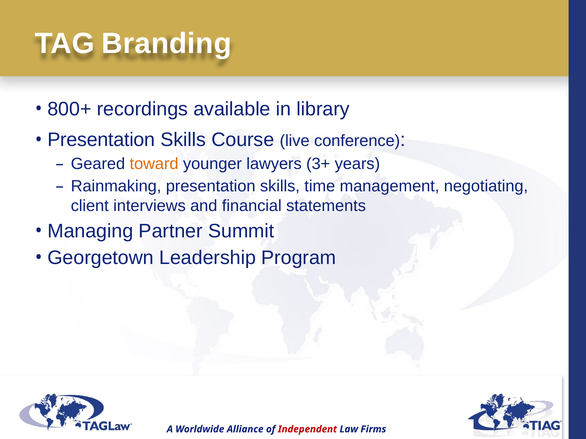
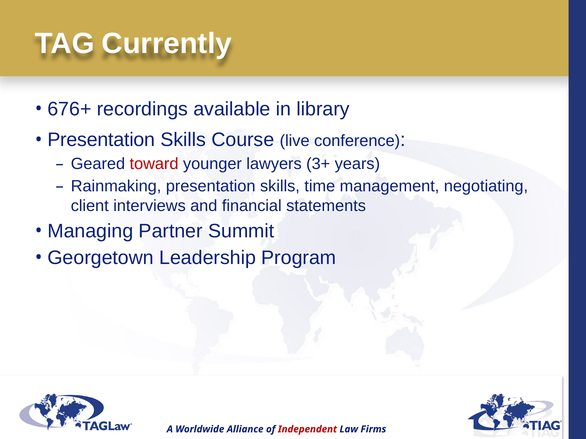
Branding: Branding -> Currently (167, 44)
800+: 800+ -> 676+ (69, 109)
toward colour: orange -> red (154, 164)
